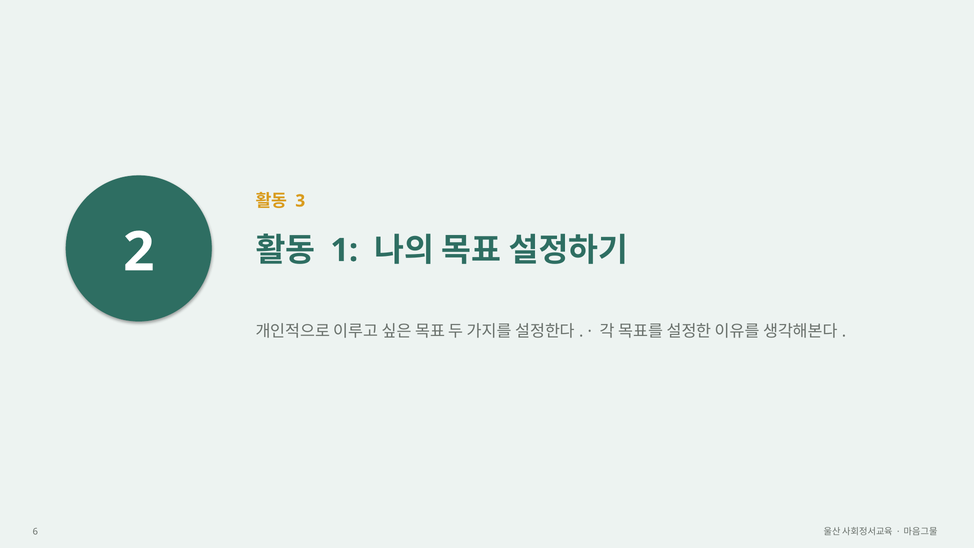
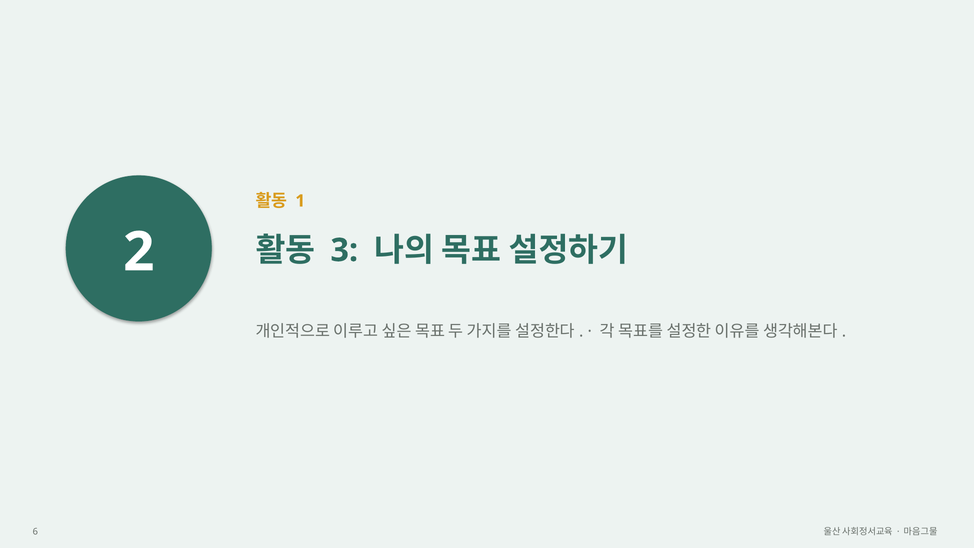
3: 3 -> 1 (300, 201)
1: 1 -> 3 (344, 250)
